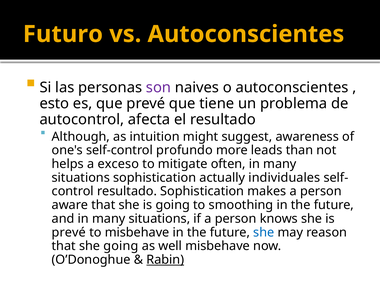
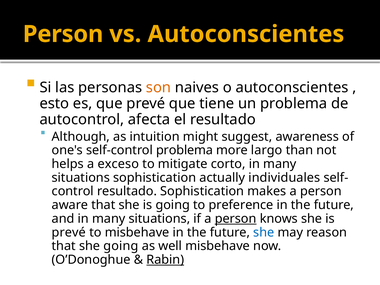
Futuro: Futuro -> Person (63, 34)
son colour: purple -> orange (159, 87)
self-control profundo: profundo -> problema (185, 150)
leads: leads -> largo (267, 150)
often: often -> corto (228, 164)
smoothing: smoothing -> preference (241, 205)
person underline: none -> present (236, 219)
